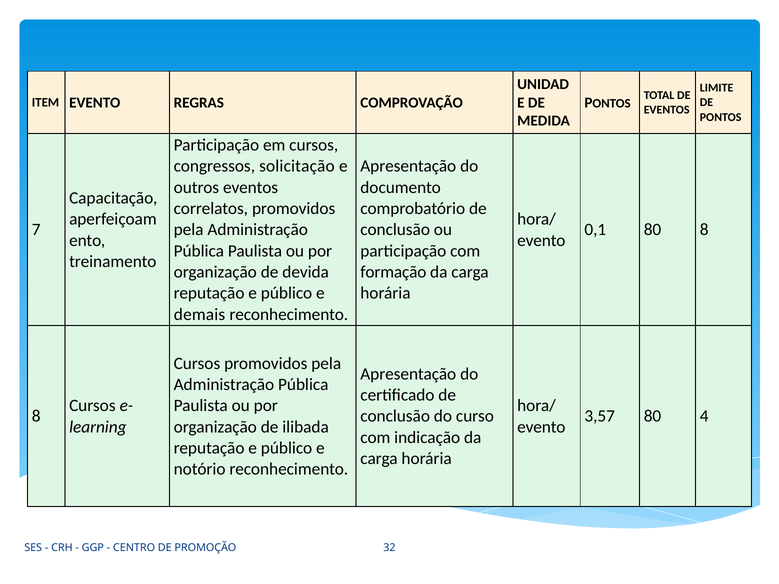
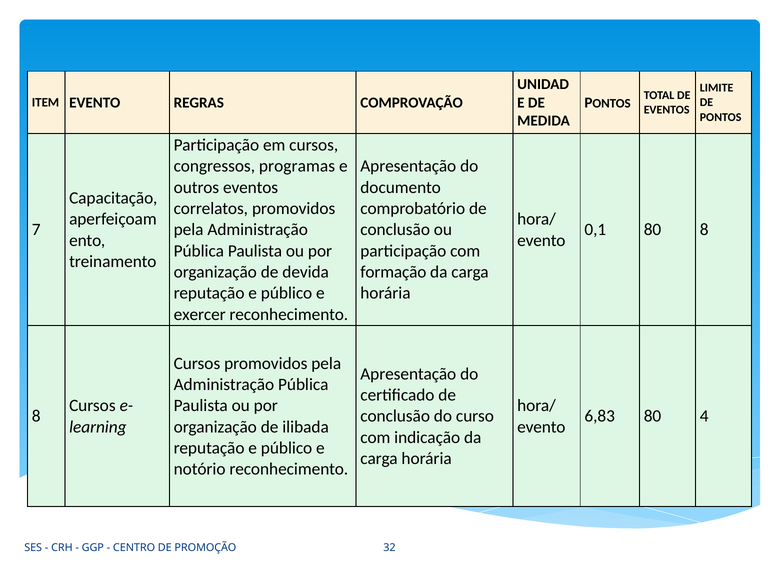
solicitação: solicitação -> programas (297, 166)
demais: demais -> exercer (200, 314)
3,57: 3,57 -> 6,83 (600, 416)
